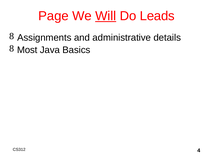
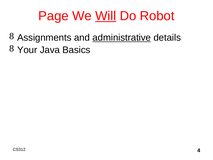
Leads: Leads -> Robot (157, 16)
administrative underline: none -> present (122, 38)
Most: Most -> Your (27, 50)
